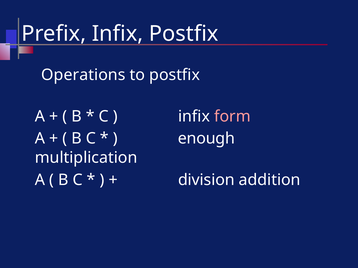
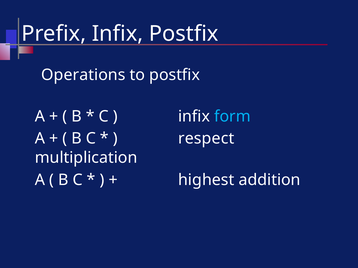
form colour: pink -> light blue (232, 116)
enough: enough -> respect (206, 139)
division: division -> highest (206, 180)
